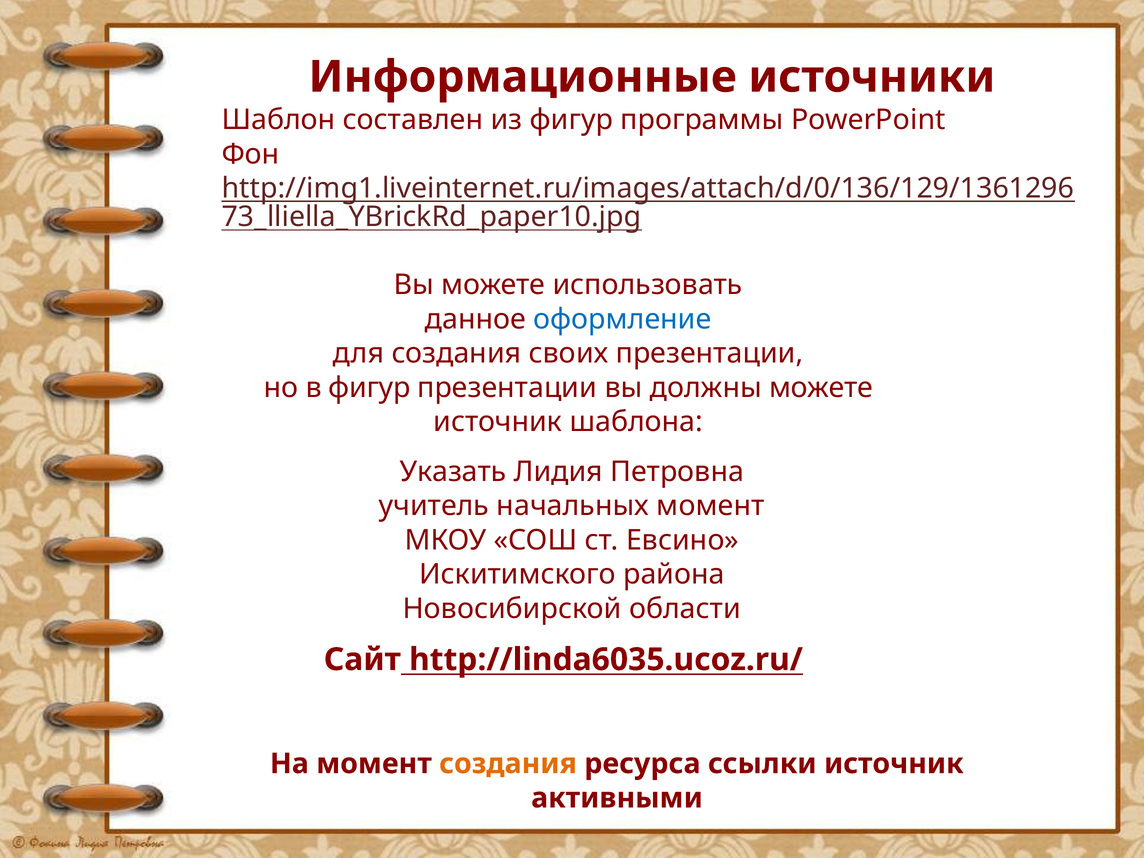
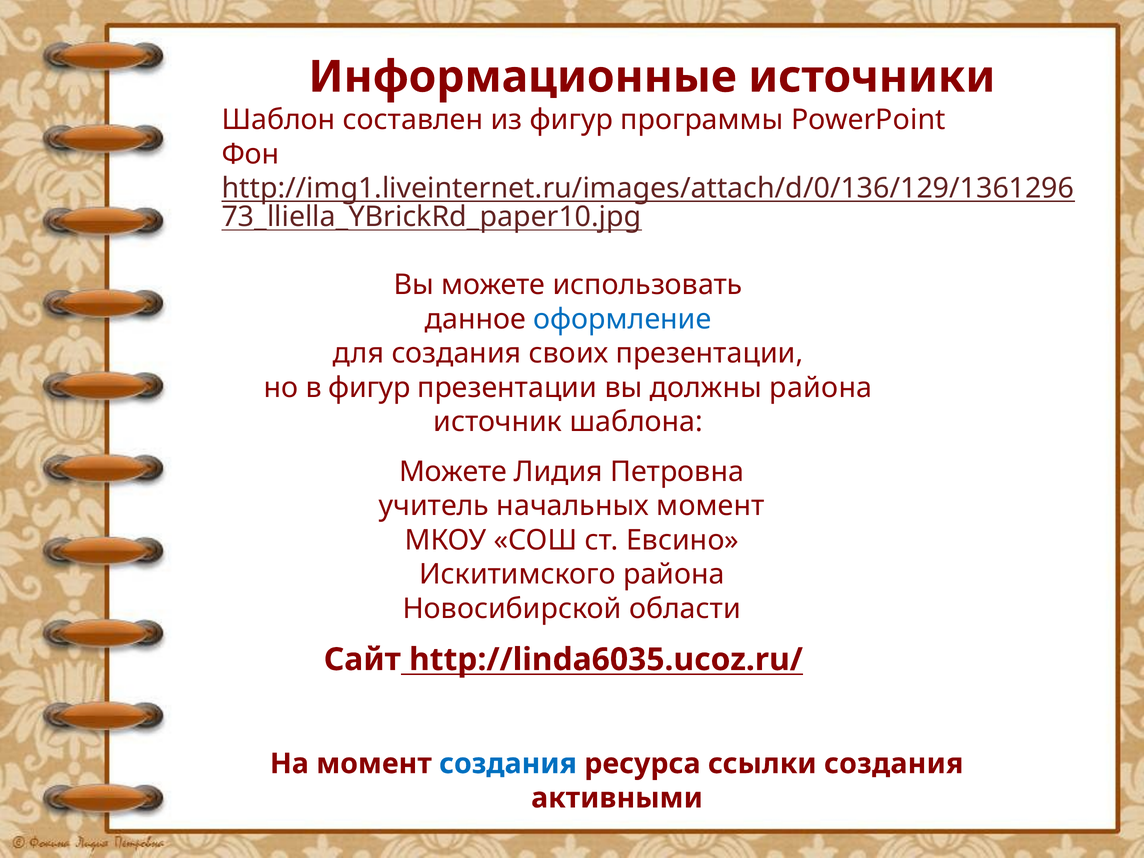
должны можете: можете -> района (821, 388)
Указать: Указать -> Можете (453, 472)
создания colour: orange -> blue (508, 764)
ссылки источник: источник -> создания (894, 764)
